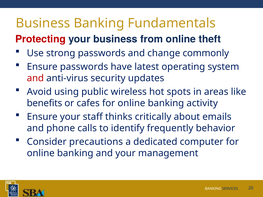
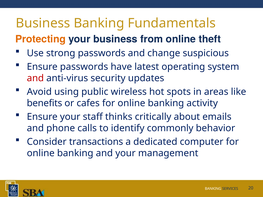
Protecting colour: red -> orange (41, 39)
commonly: commonly -> suspicious (206, 53)
frequently: frequently -> commonly (170, 128)
precautions: precautions -> transactions (96, 142)
